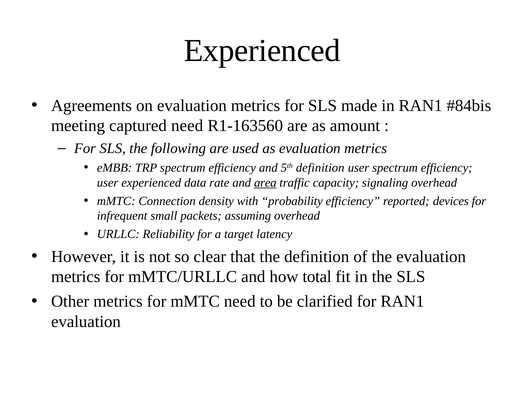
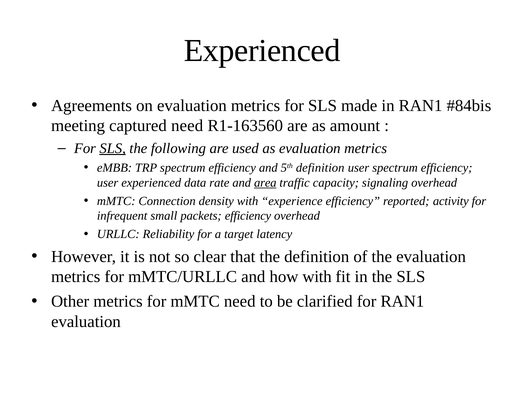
SLS underline: none -> present (113, 148)
probability: probability -> experience (292, 201)
devices: devices -> activity (451, 201)
packets assuming: assuming -> efficiency (248, 216)
how total: total -> with (317, 277)
